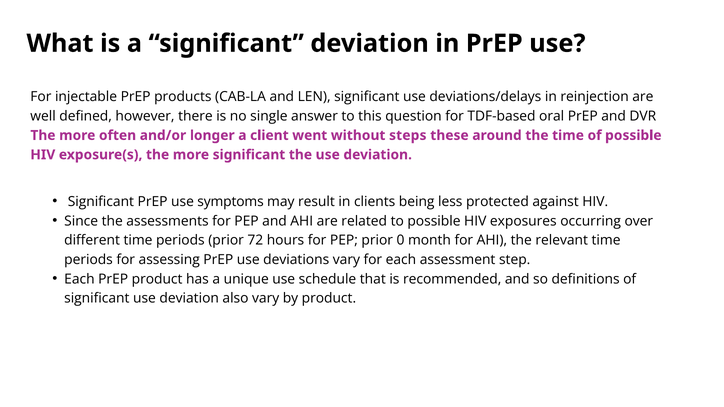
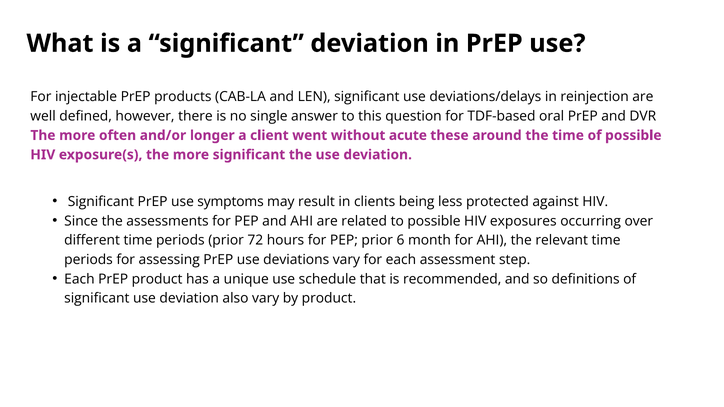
steps: steps -> acute (408, 135)
0: 0 -> 6 (401, 241)
